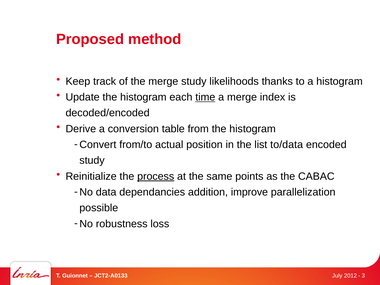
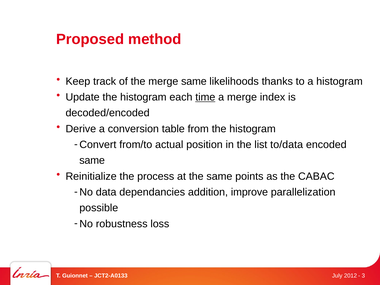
merge study: study -> same (194, 81)
study: study -> same (92, 160)
process underline: present -> none (156, 176)
